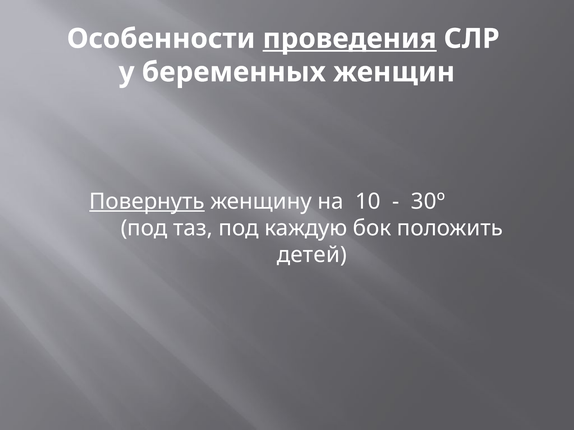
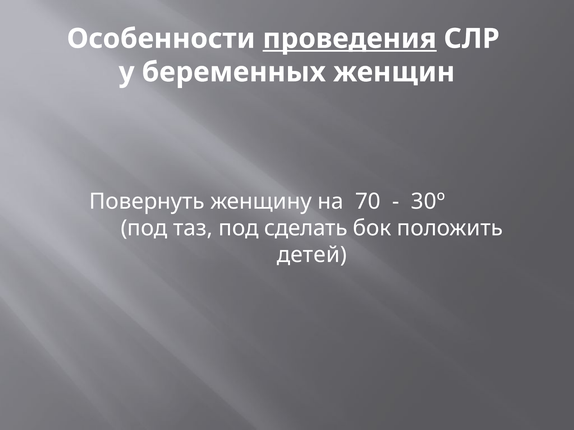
Повернуть underline: present -> none (147, 202)
10: 10 -> 70 (368, 202)
каждую: каждую -> сделать (306, 228)
